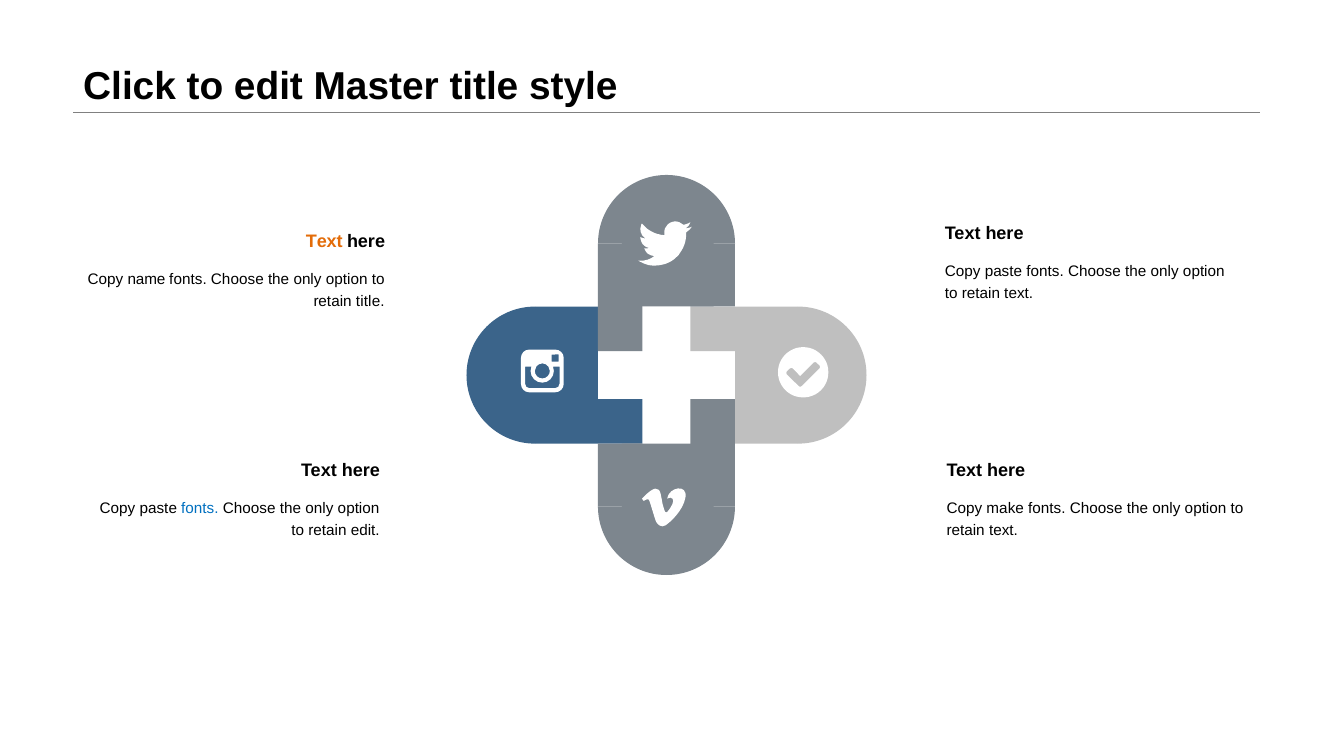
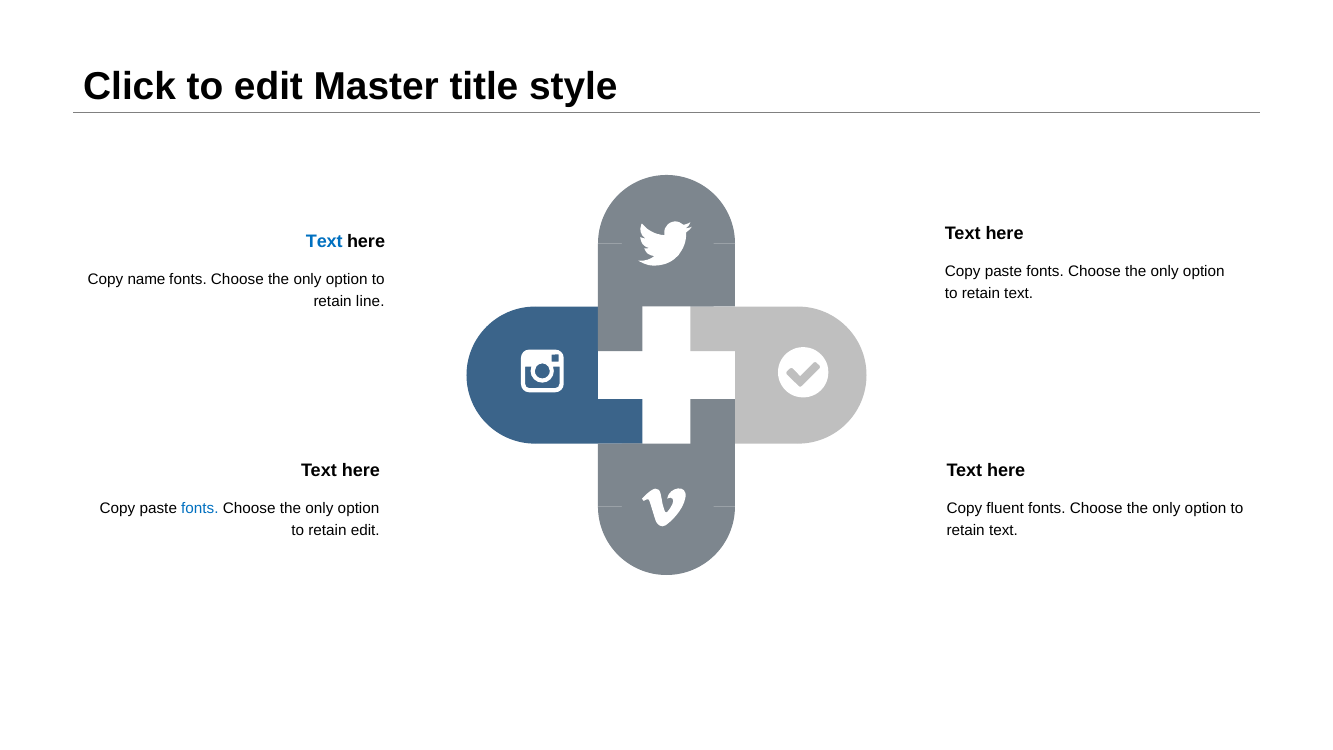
Text colour: orange -> blue (324, 242)
retain title: title -> line (370, 302)
make: make -> fluent (1005, 508)
